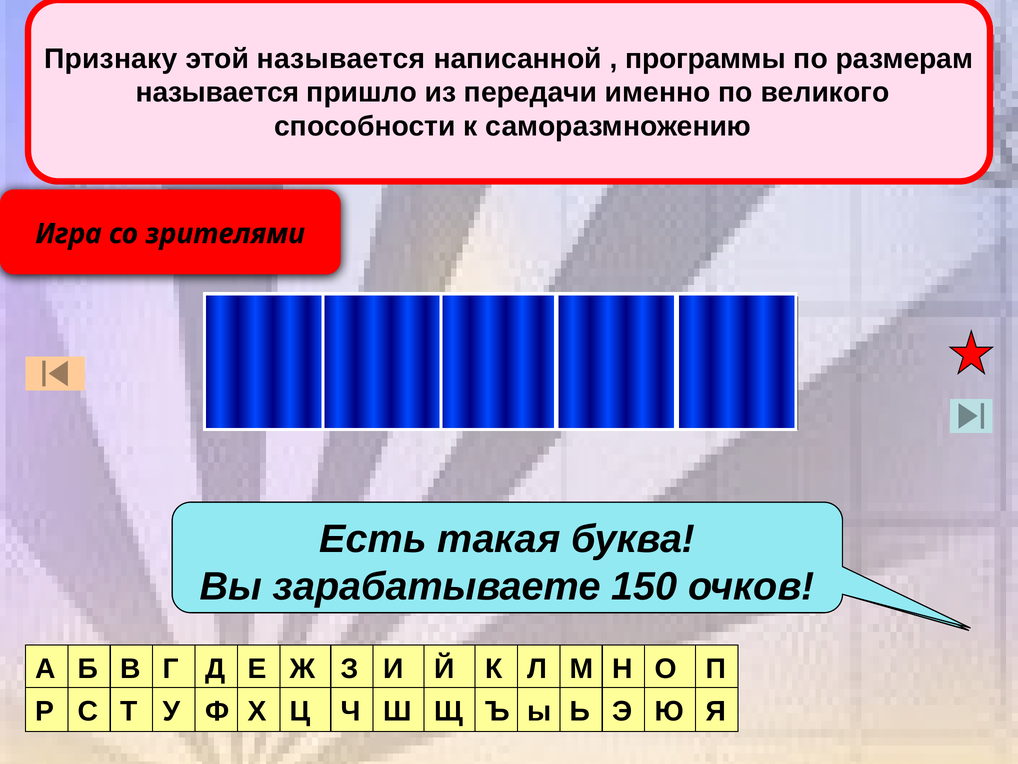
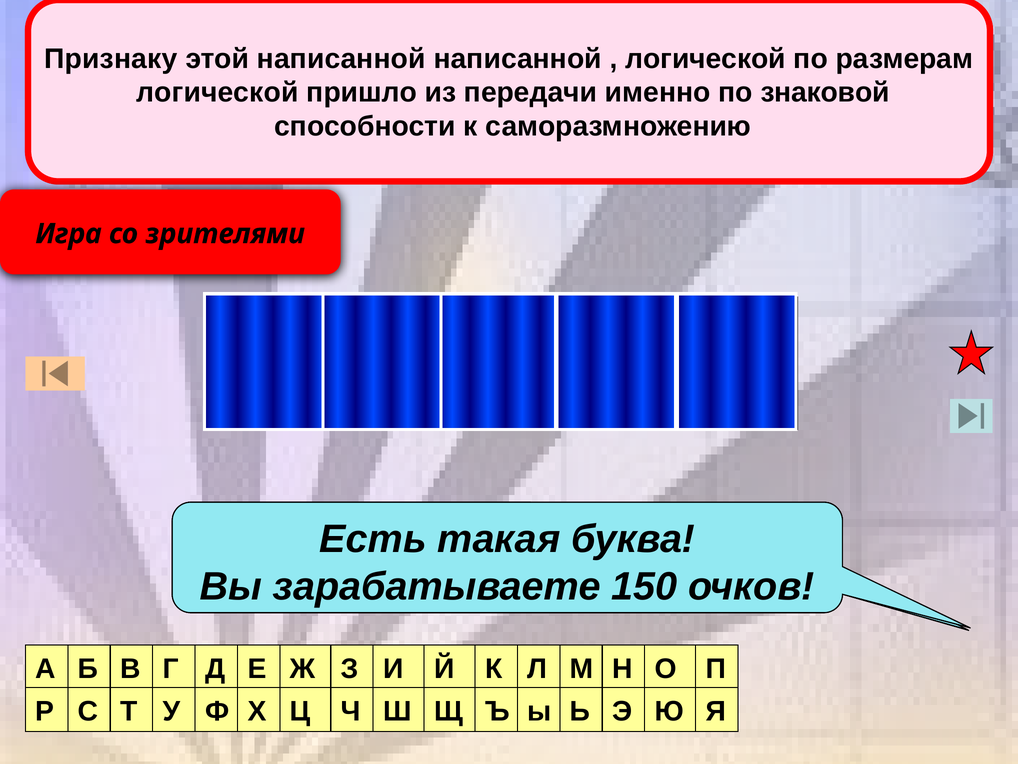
этой называется: называется -> написанной (341, 59)
программы: программы -> логической (705, 59)
называется: называется -> логической (217, 93)
великого: великого -> знаковой (825, 93)
